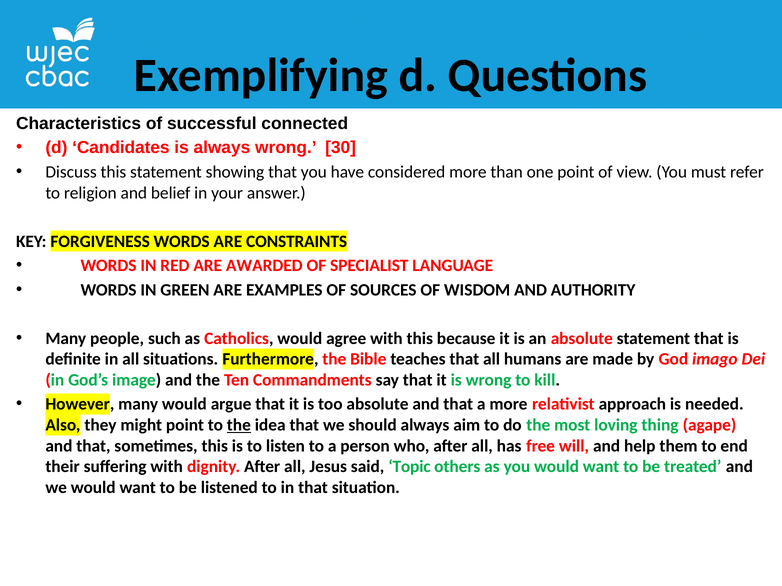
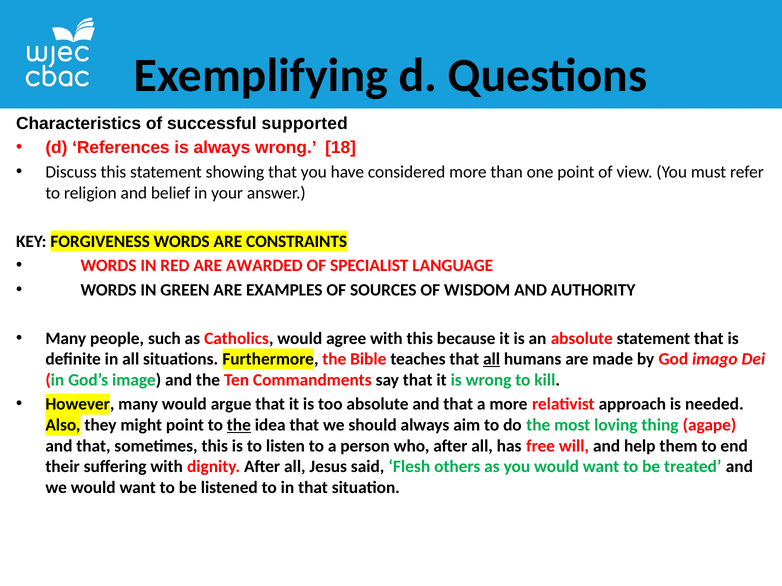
connected: connected -> supported (305, 124)
Candidates: Candidates -> References (121, 148)
30: 30 -> 18 (341, 148)
all underline: none -> present (492, 360)
Topic: Topic -> Flesh (409, 467)
